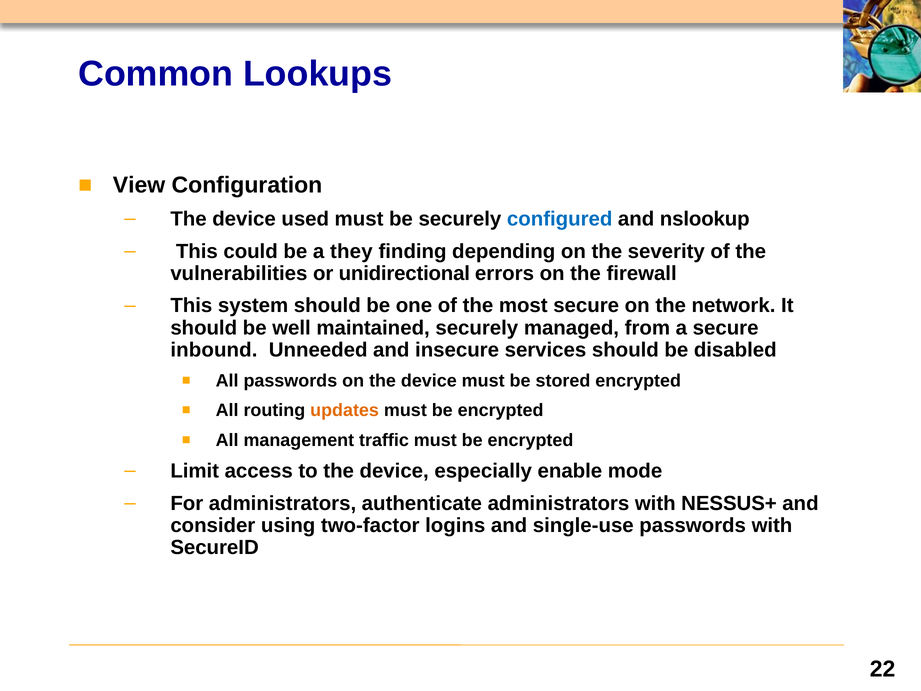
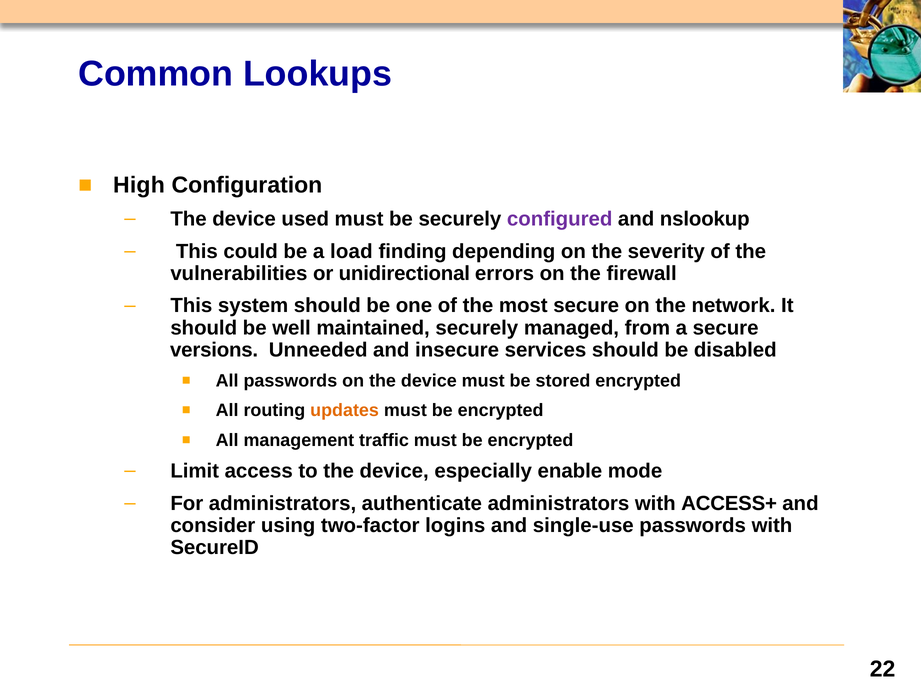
View: View -> High (139, 185)
configured colour: blue -> purple (560, 219)
they: they -> load (351, 251)
inbound: inbound -> versions (214, 350)
NESSUS+: NESSUS+ -> ACCESS+ (729, 503)
